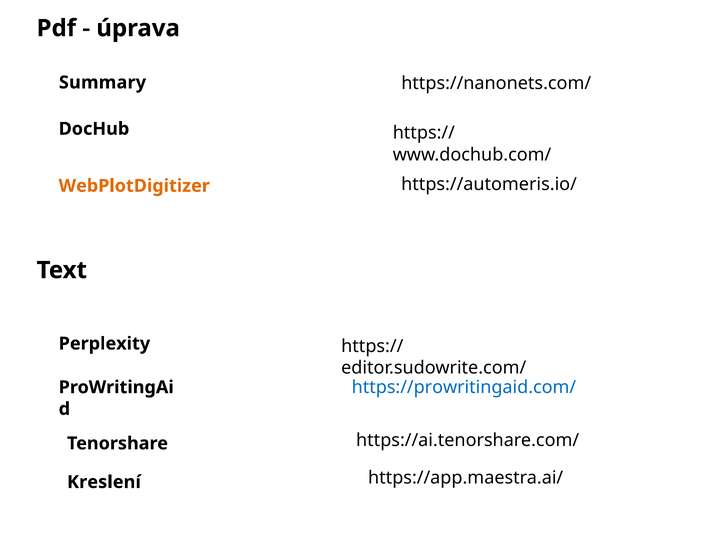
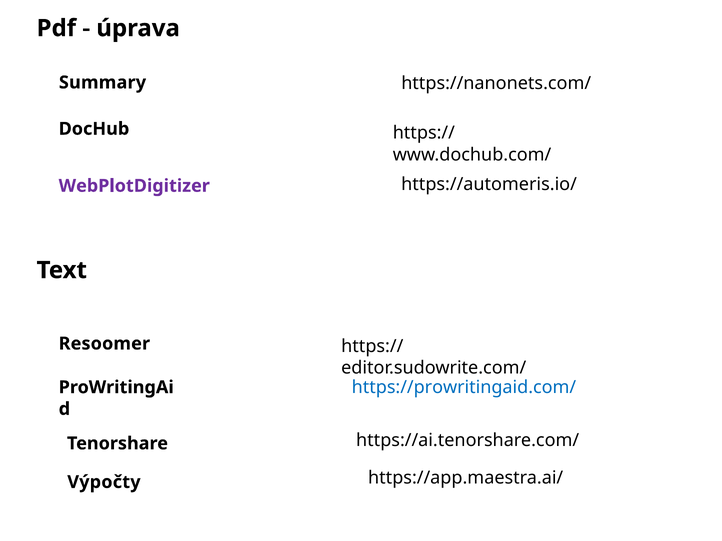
WebPlotDigitizer colour: orange -> purple (134, 186)
Perplexity: Perplexity -> Resoomer (104, 344)
Kreslení: Kreslení -> Výpočty (104, 483)
